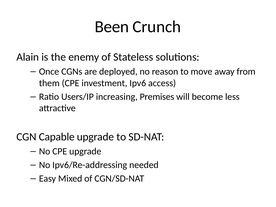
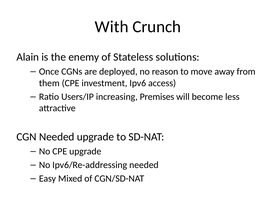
Been: Been -> With (112, 27)
CGN Capable: Capable -> Needed (57, 137)
